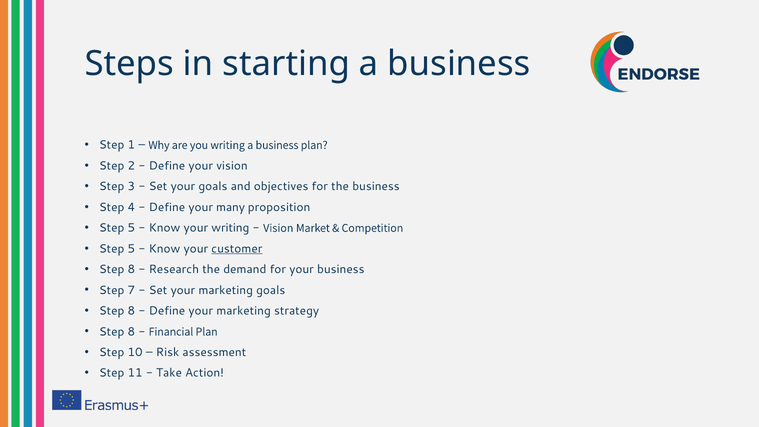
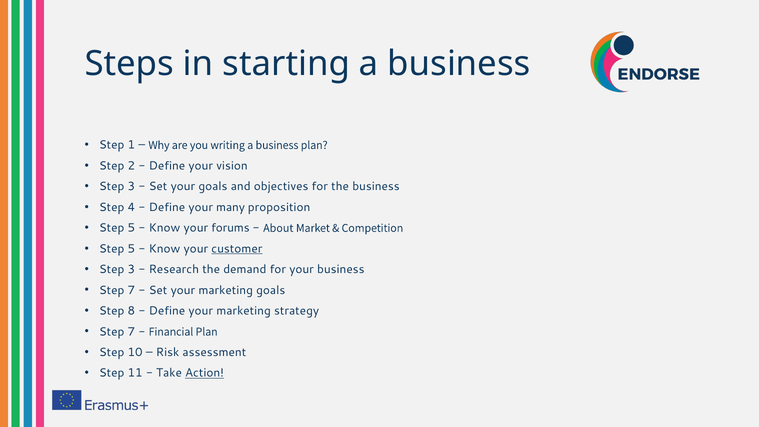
your writing: writing -> forums (230, 228)
Vision: Vision -> About (278, 228)
8: 8 -> 3 (131, 269)
8: 8 -> 7 (131, 332)
Action underline: none -> present (205, 373)
